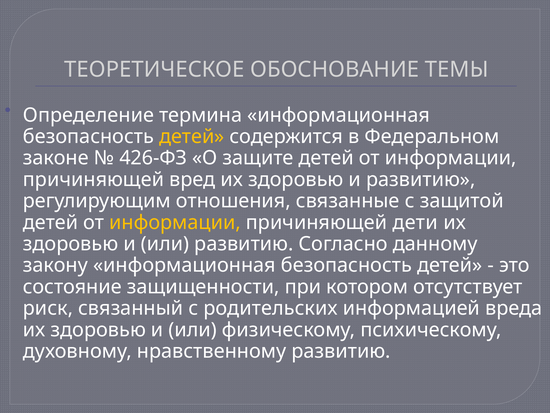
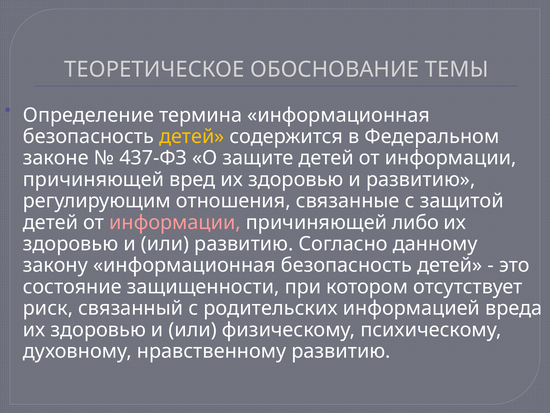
426-ФЗ: 426-ФЗ -> 437-ФЗ (153, 158)
информации colour: yellow -> pink (175, 222)
дети: дети -> либо (415, 222)
